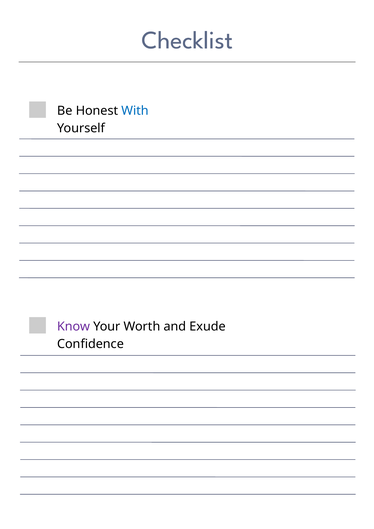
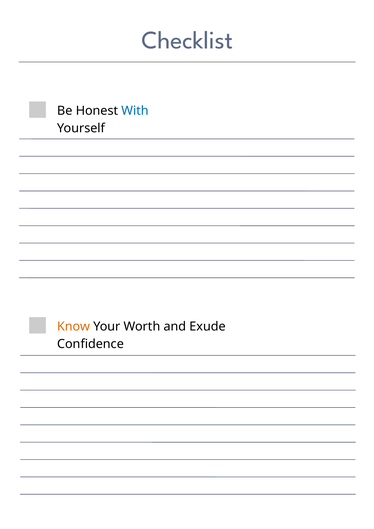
Know colour: purple -> orange (74, 327)
